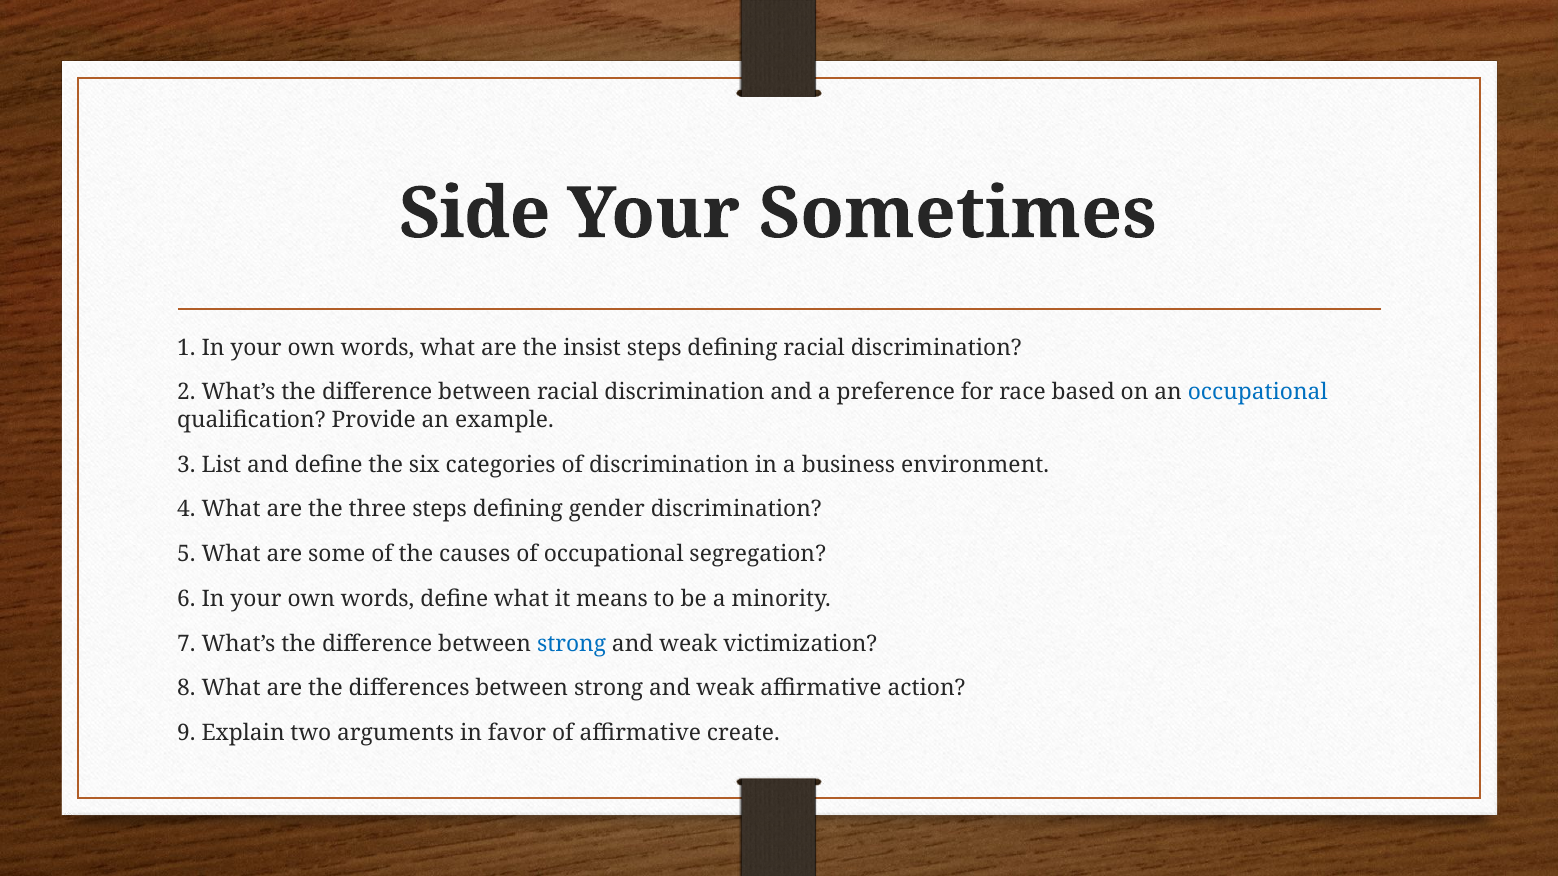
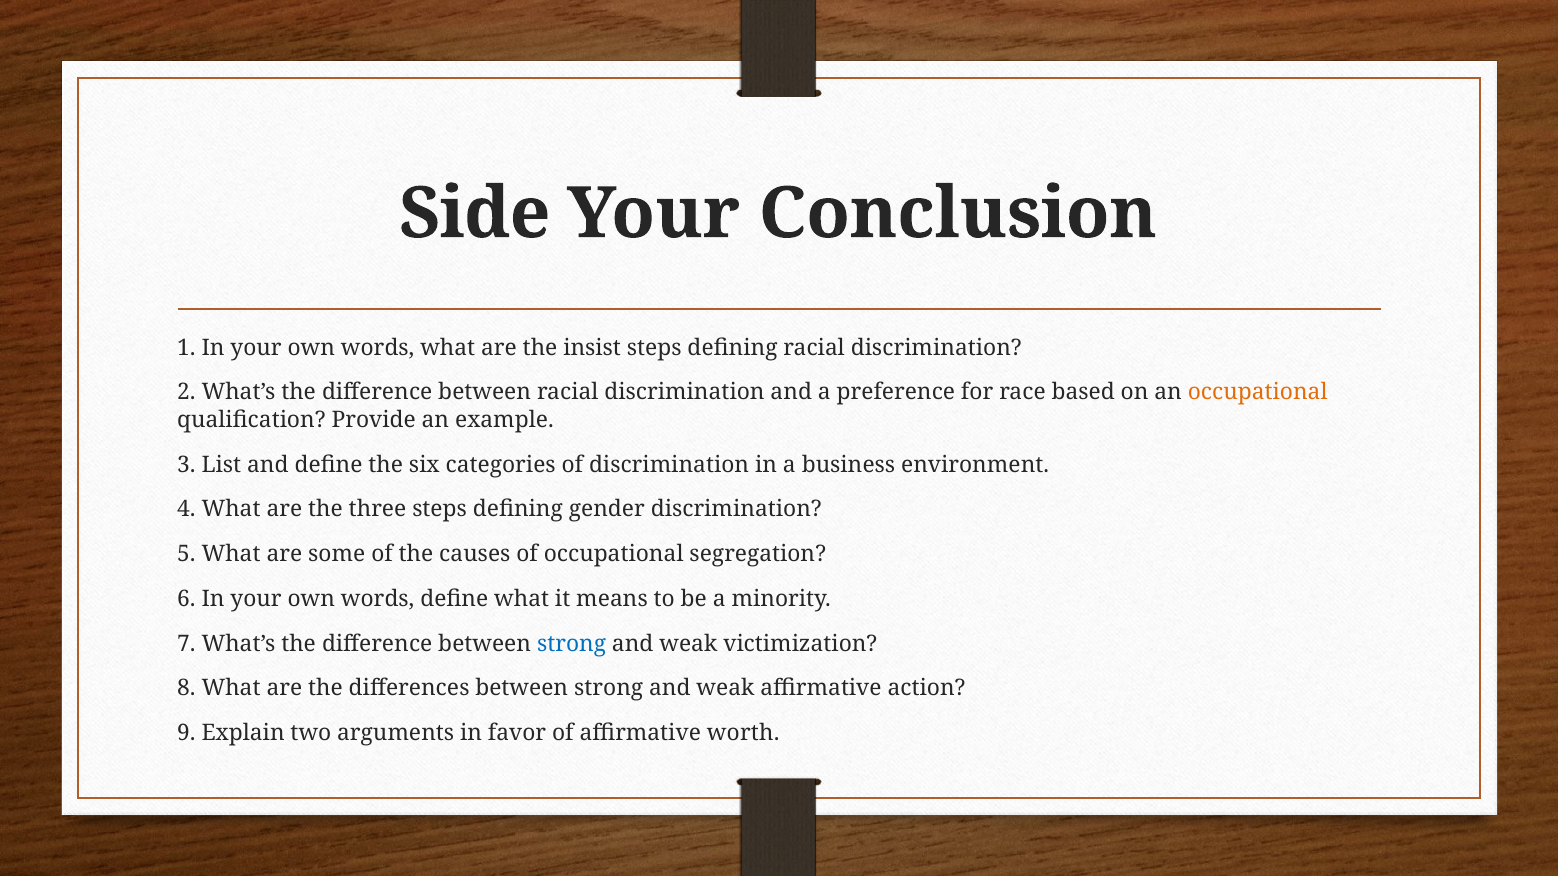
Sometimes: Sometimes -> Conclusion (958, 214)
occupational colour: blue -> orange (1258, 393)
create: create -> worth (743, 734)
